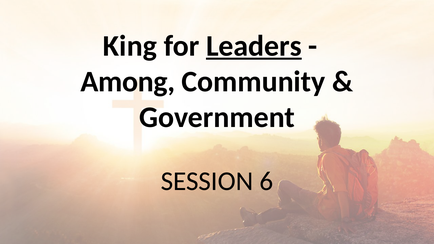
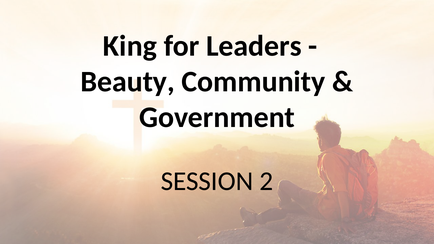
Leaders underline: present -> none (254, 46)
Among: Among -> Beauty (128, 82)
6: 6 -> 2 (266, 181)
